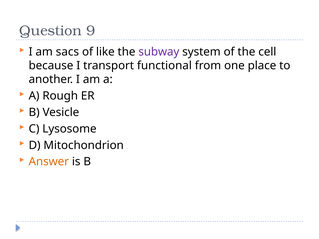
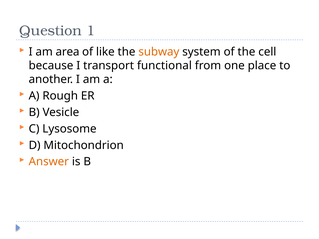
9: 9 -> 1 (91, 31)
sacs: sacs -> area (68, 52)
subway colour: purple -> orange (159, 52)
